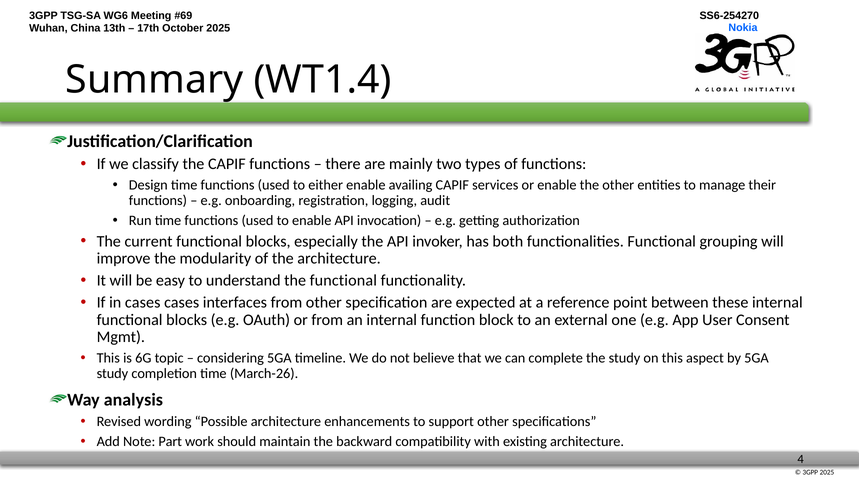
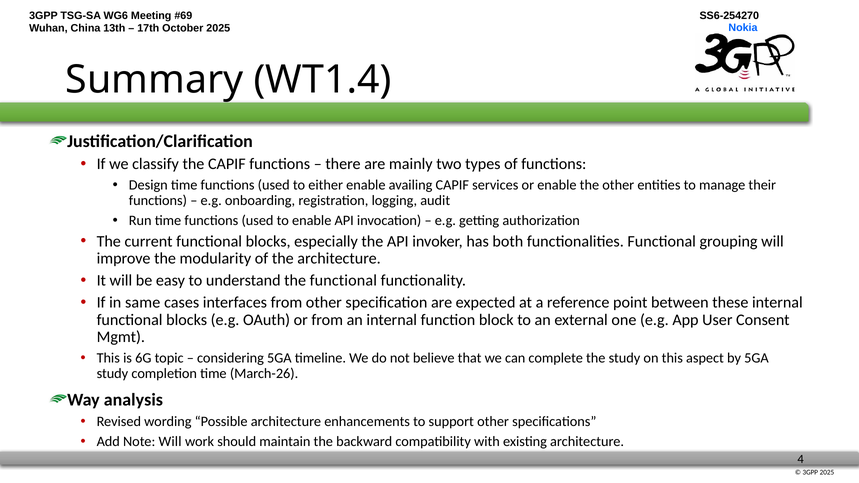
in cases: cases -> same (143, 303)
Note Part: Part -> Will (170, 442)
